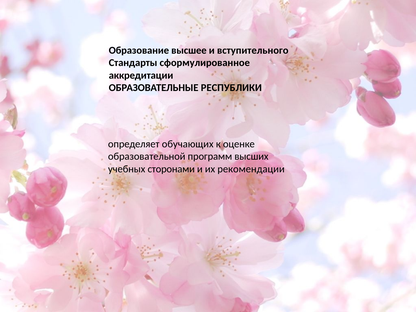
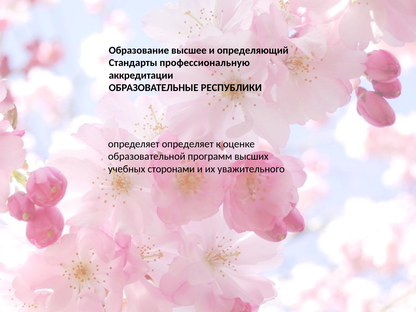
вступительного: вступительного -> определяющий (253, 50)
сформулированное: сформулированное -> профессиональную (205, 63)
определяет обучающих: обучающих -> определяет (188, 144)
рекомендации: рекомендации -> уважительного (251, 169)
